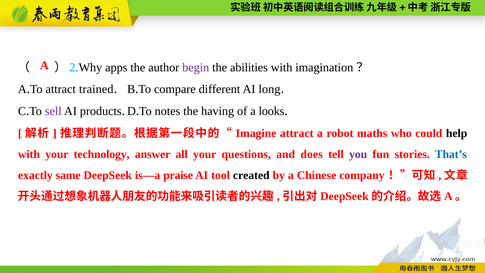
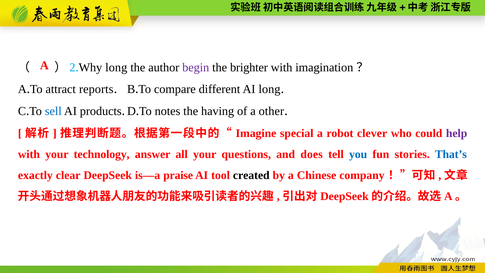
apps: apps -> long (116, 67)
abilities: abilities -> brighter (249, 67)
trained: trained -> reports (96, 89)
sell colour: purple -> blue (53, 111)
looks: looks -> other (271, 111)
attract: attract -> special (297, 133)
maths: maths -> clever (372, 133)
help colour: black -> purple (457, 133)
you colour: purple -> blue (358, 154)
same: same -> clear (68, 175)
